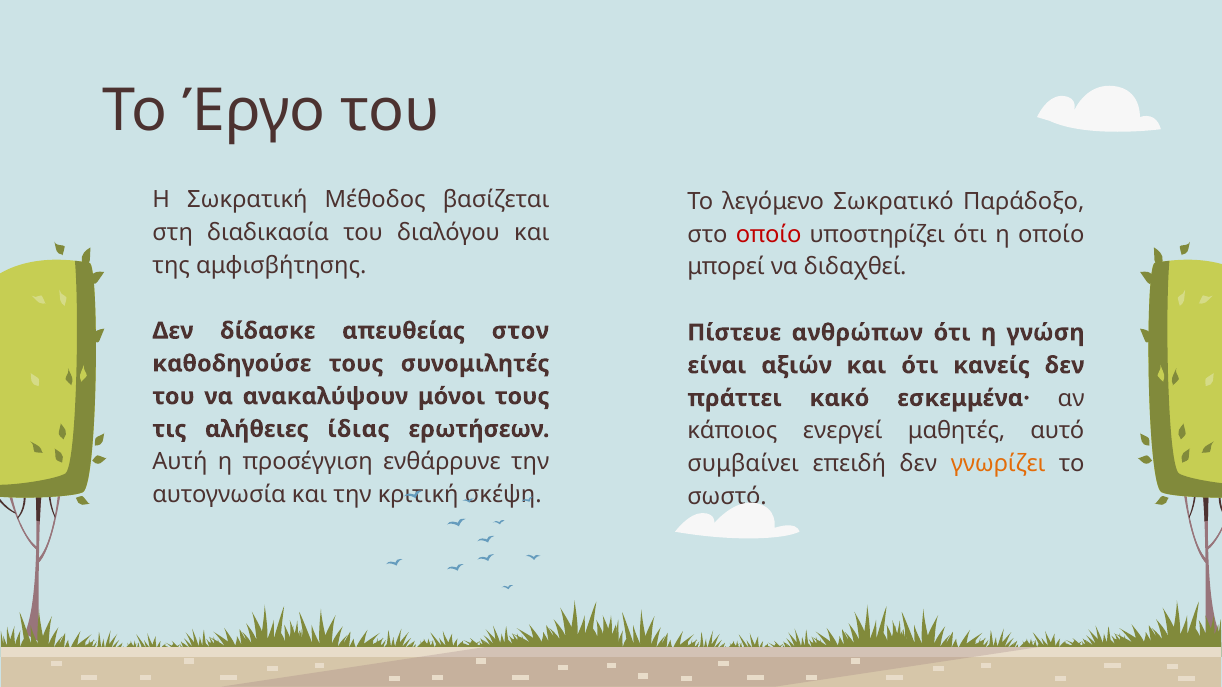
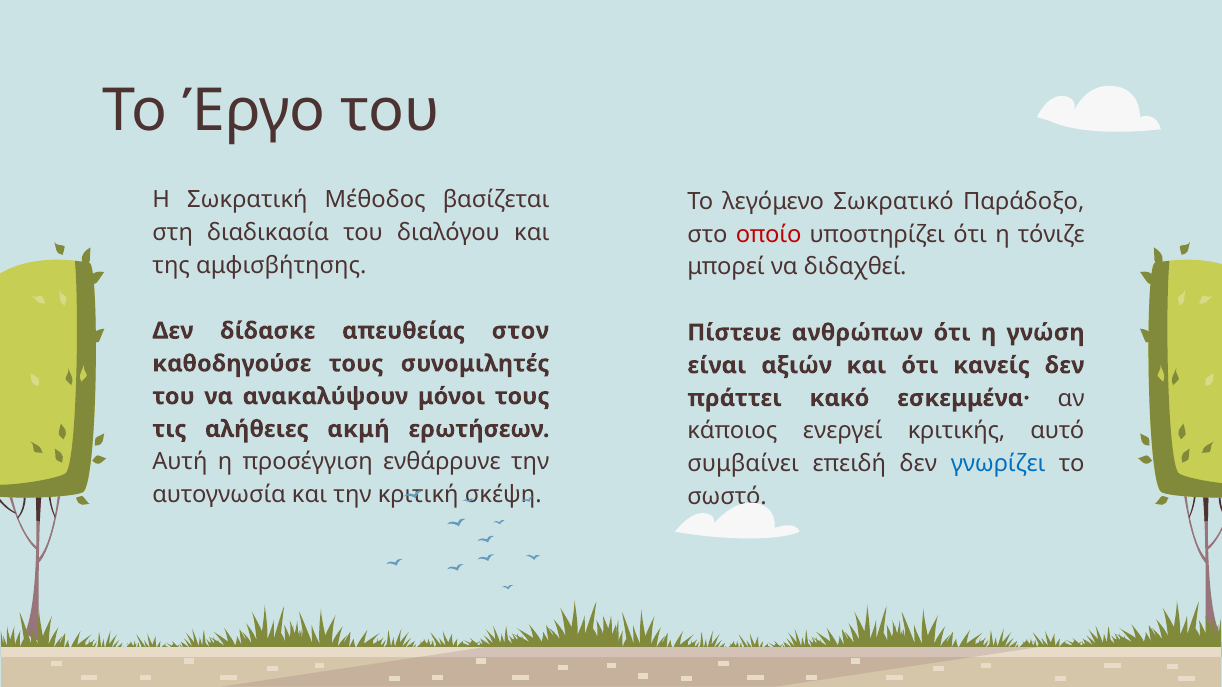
η οποίο: οποίο -> τόνιζε (1051, 234)
μαθητές: μαθητές -> κριτικής (957, 431)
ίδιας: ίδιας -> ακμή (358, 429)
γνωρίζει colour: orange -> blue (998, 464)
